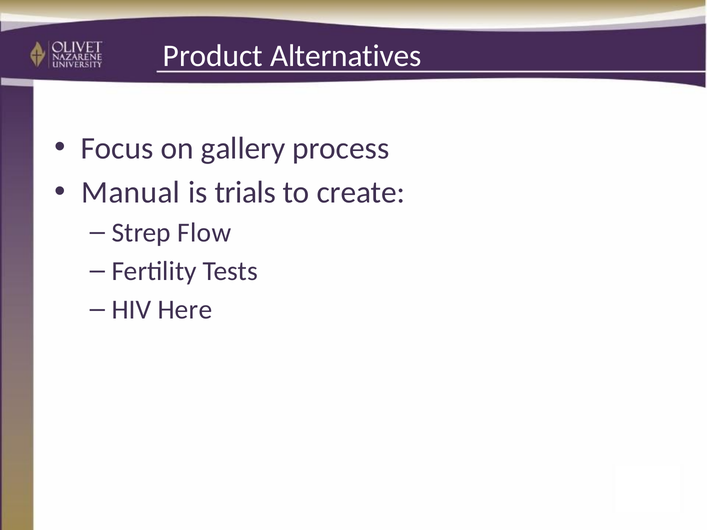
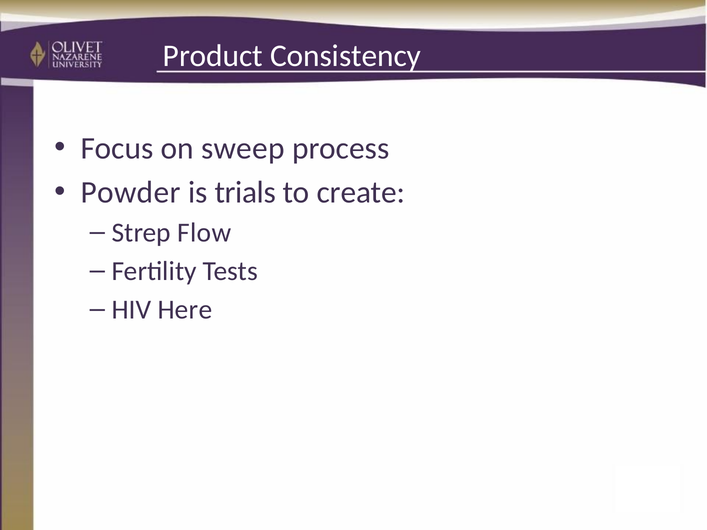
Alternatives: Alternatives -> Consistency (346, 56)
gallery: gallery -> sweep (243, 148)
Manual: Manual -> Powder (131, 192)
